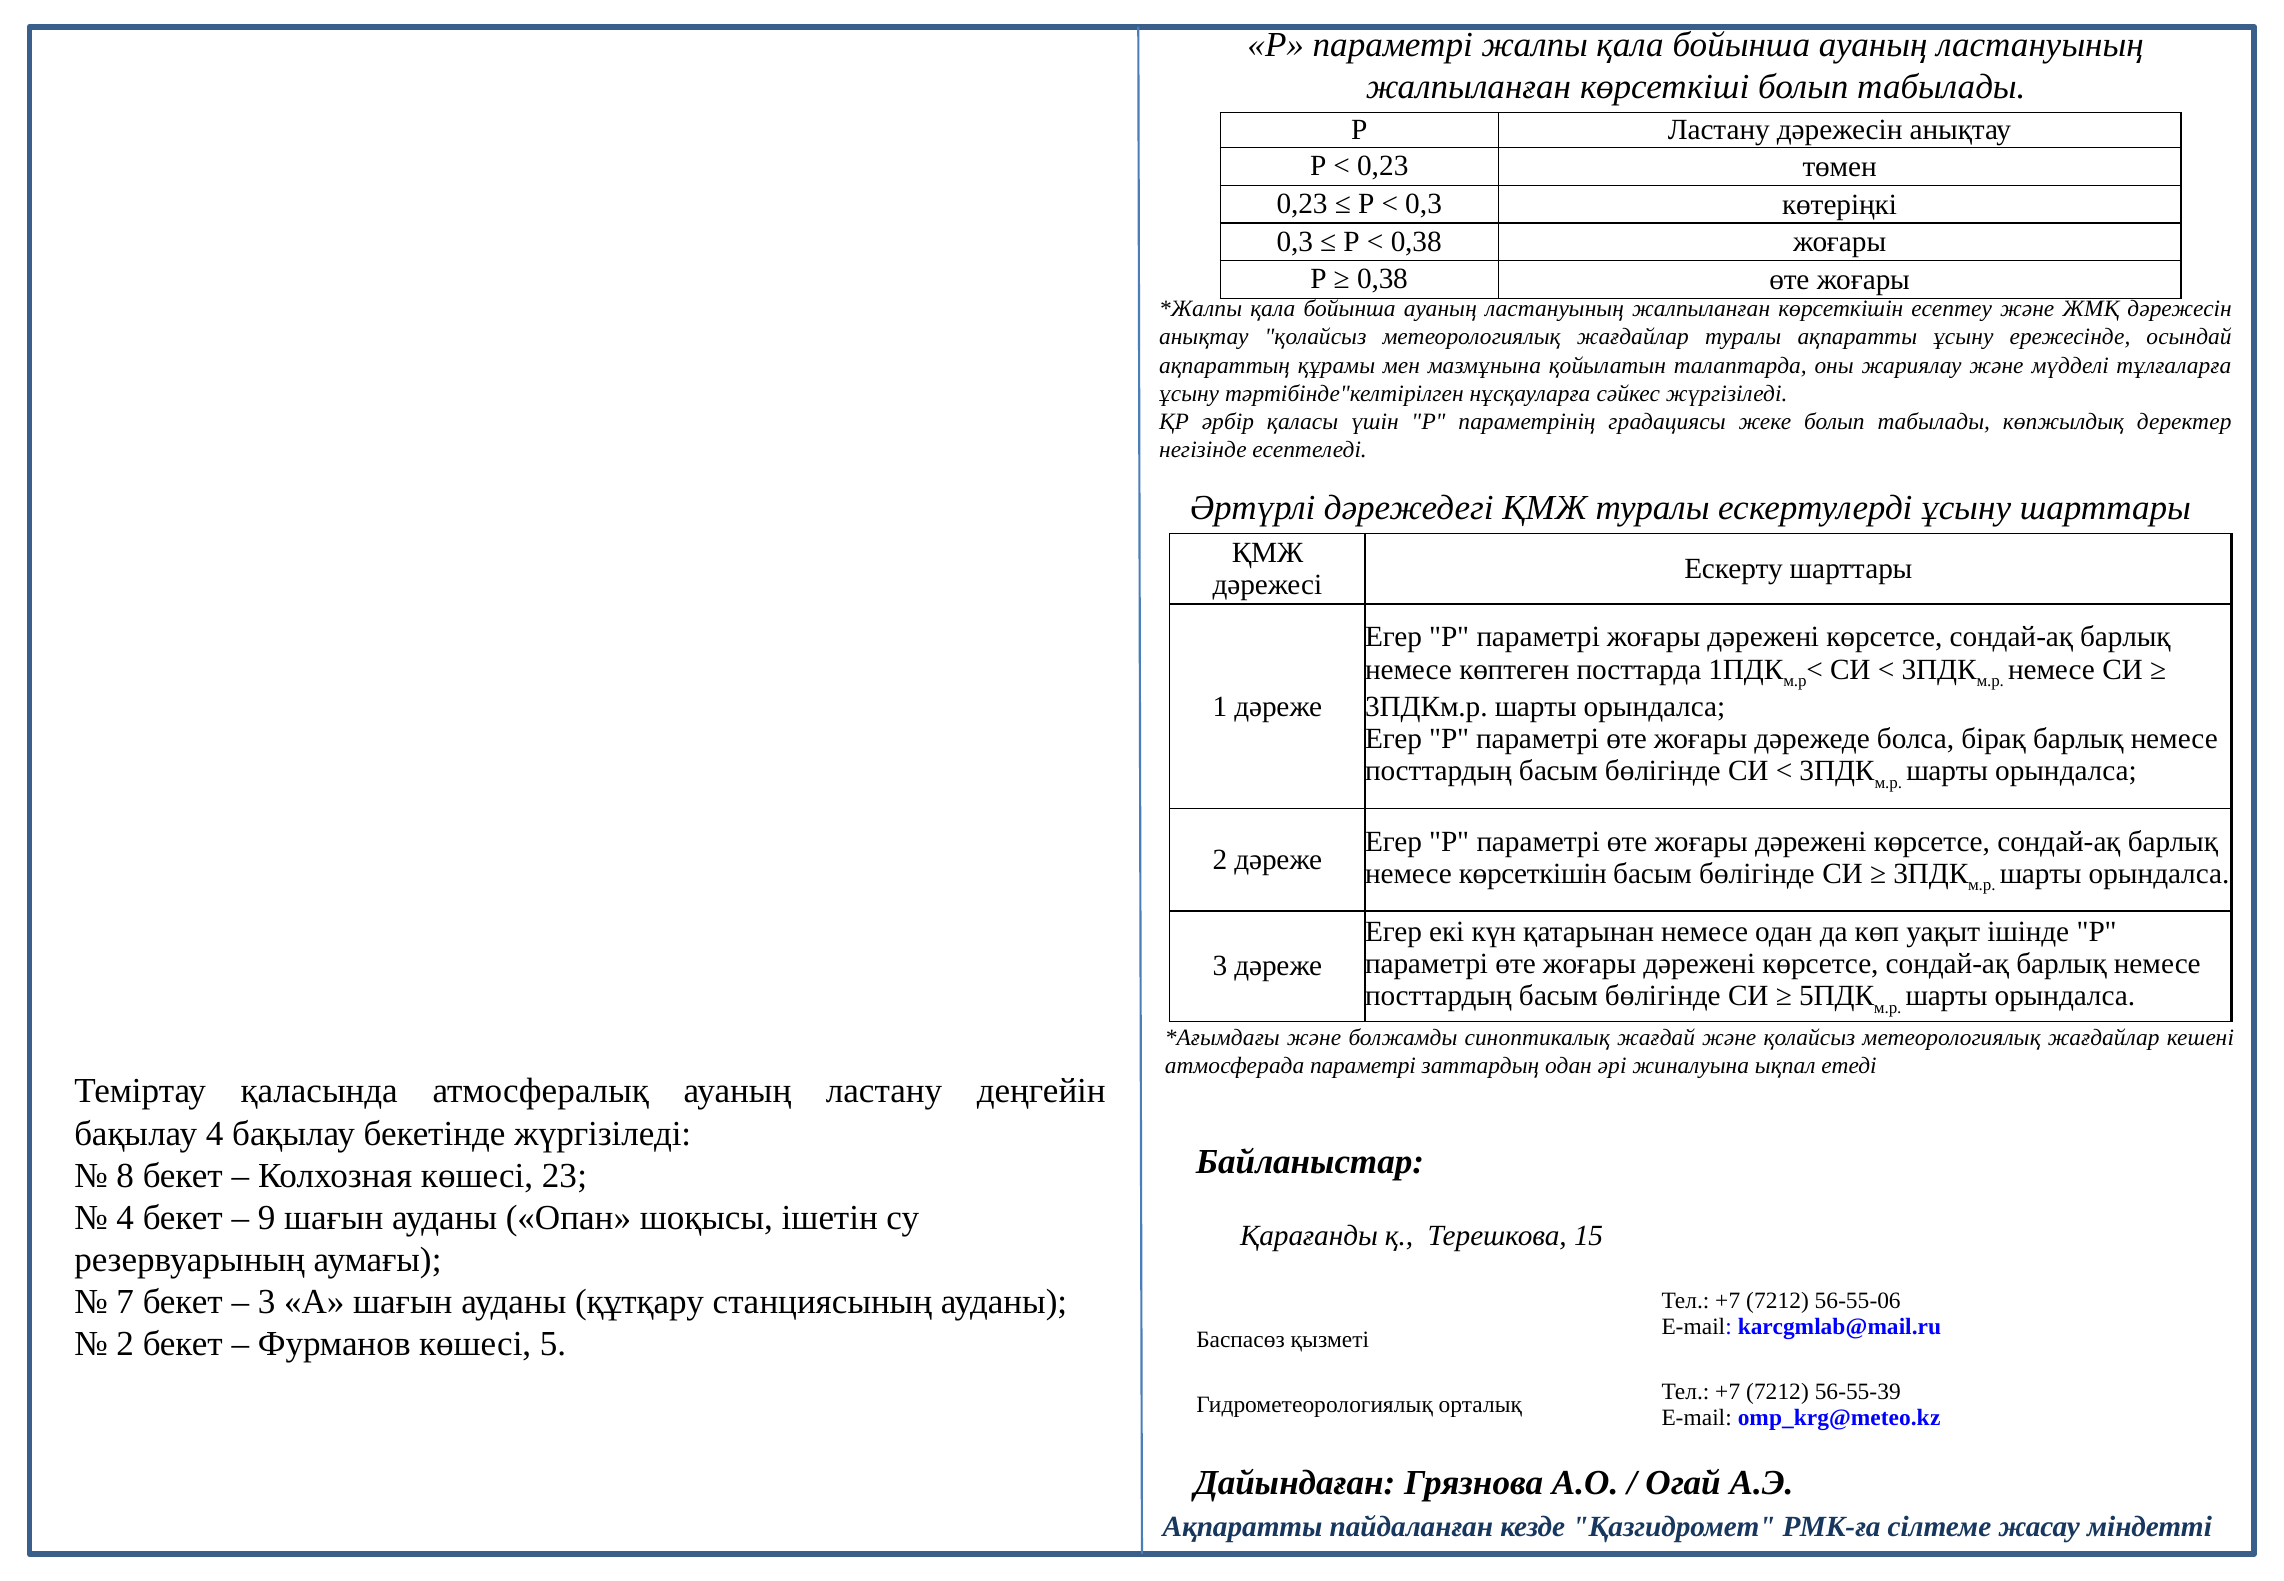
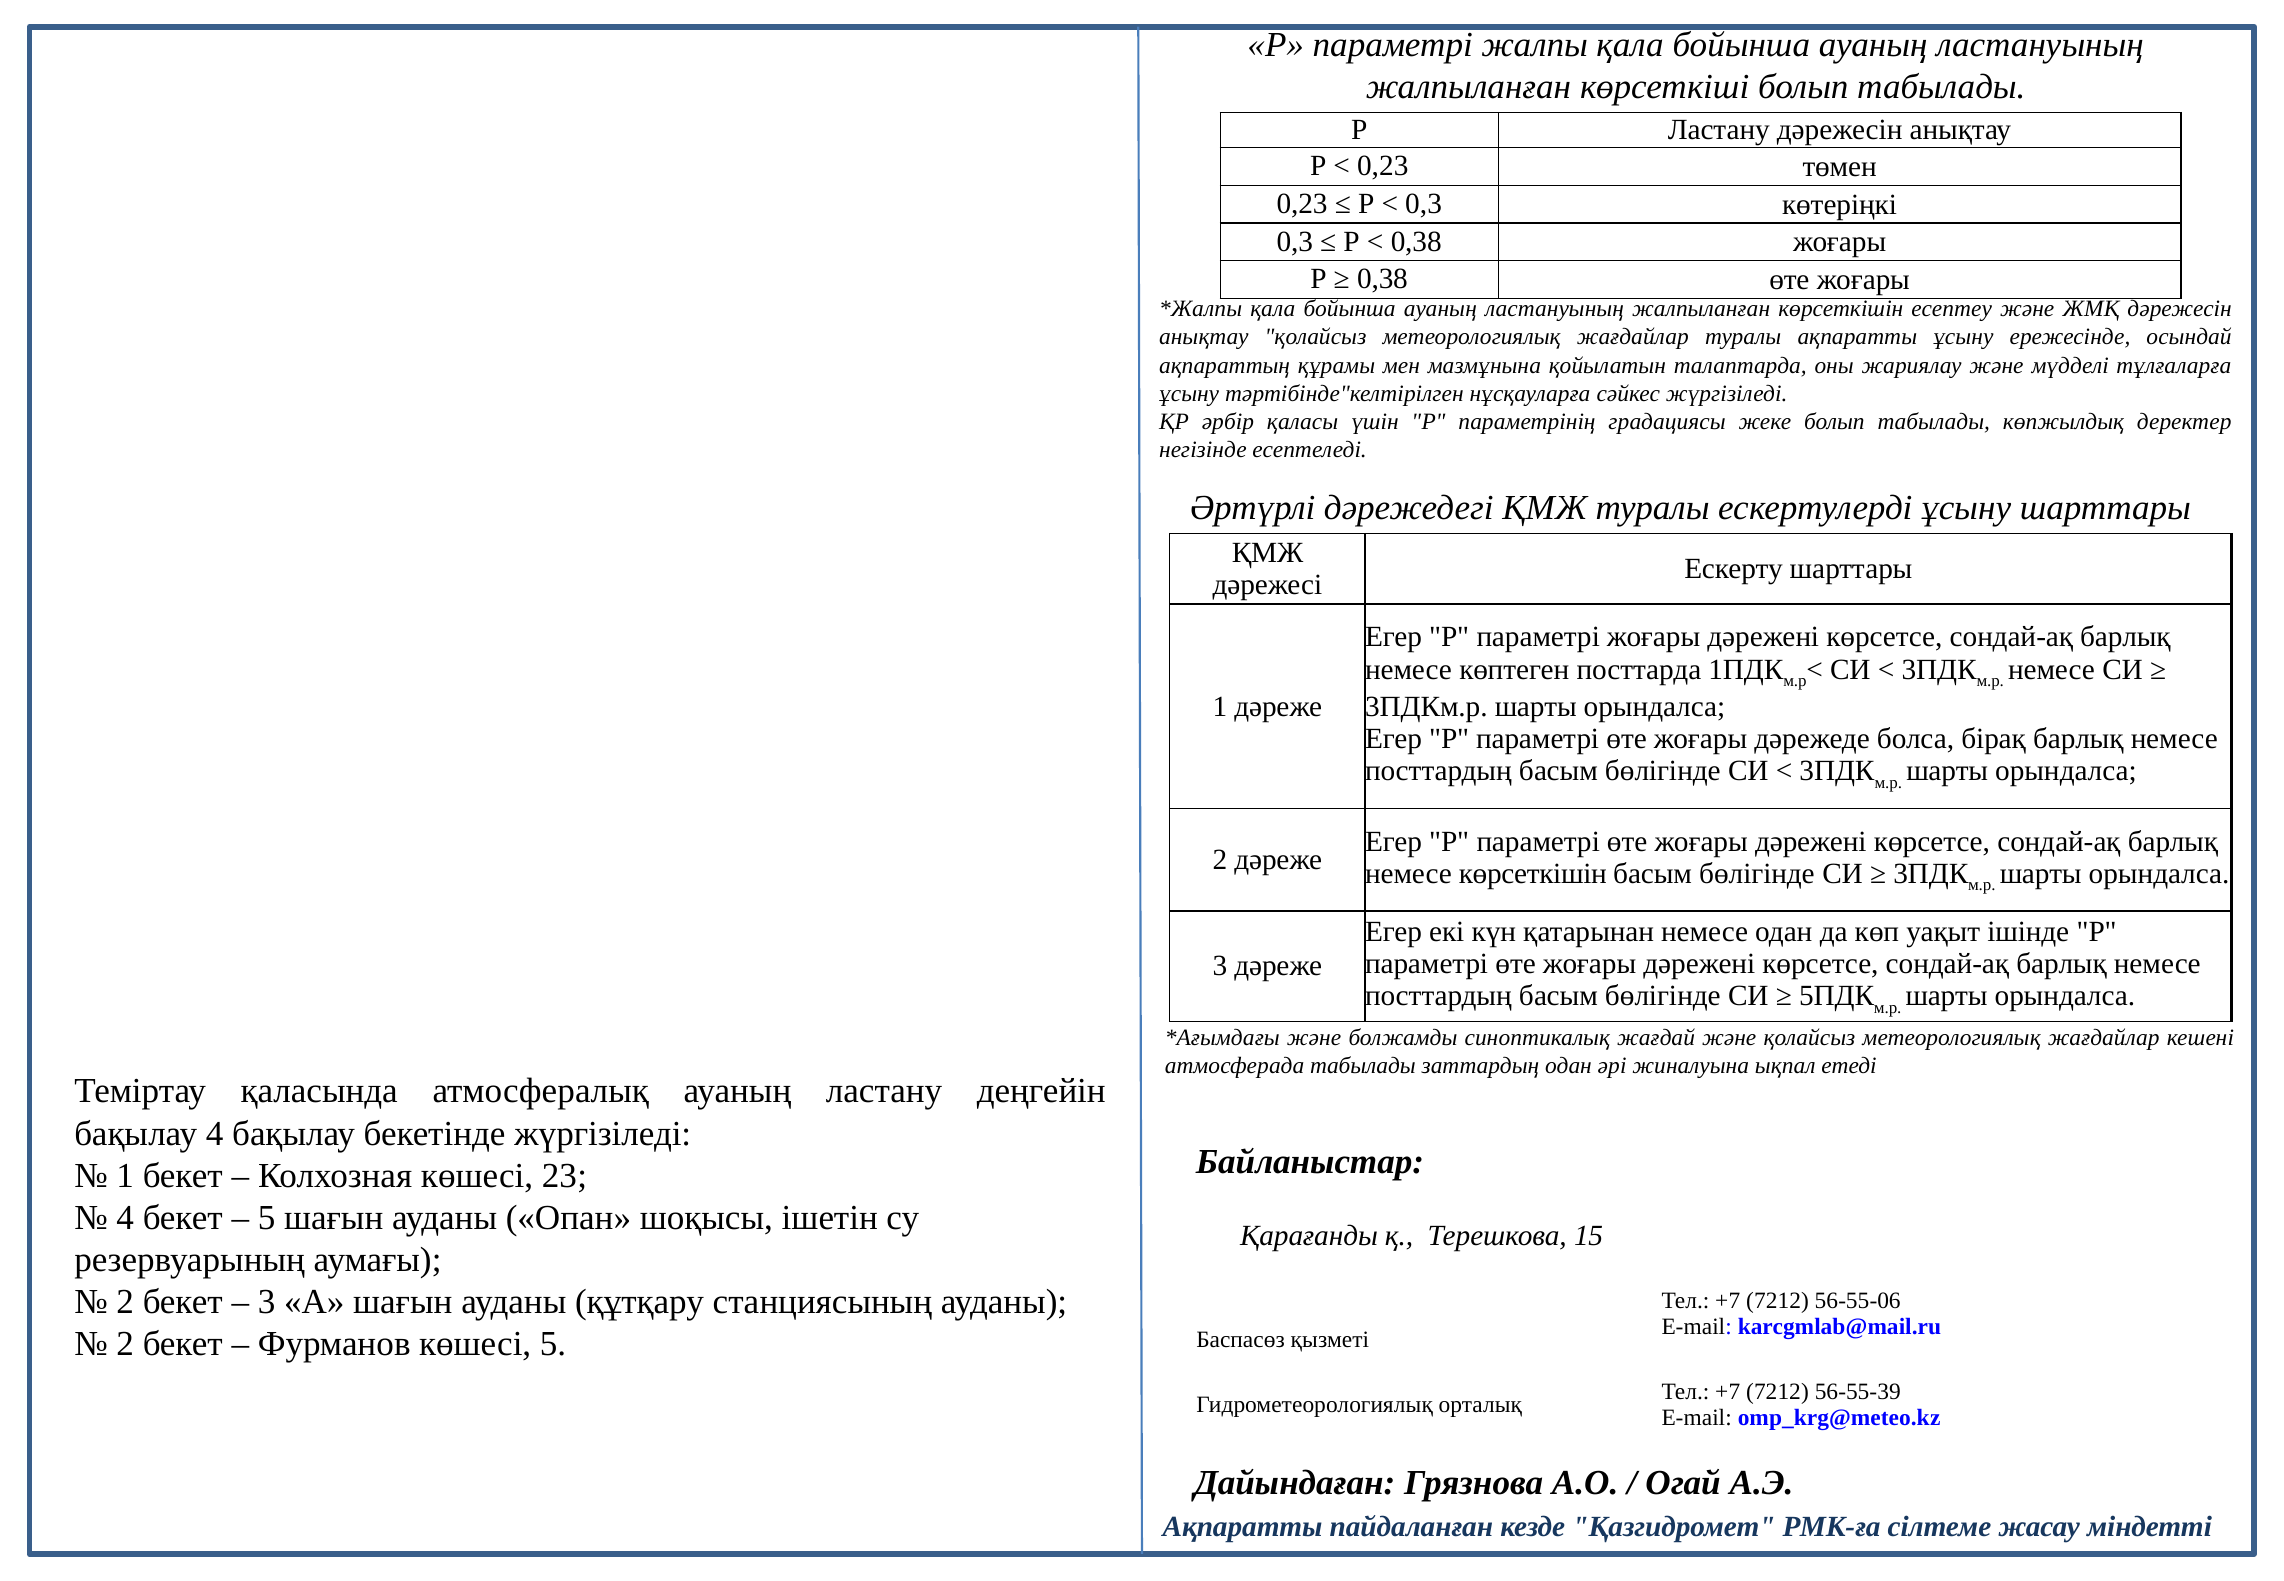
атмосферада параметрі: параметрі -> табылады (1363, 1066)
8: 8 -> 1 (125, 1176)
9: 9 -> 5 (267, 1218)
7: 7 -> 2 (125, 1302)
